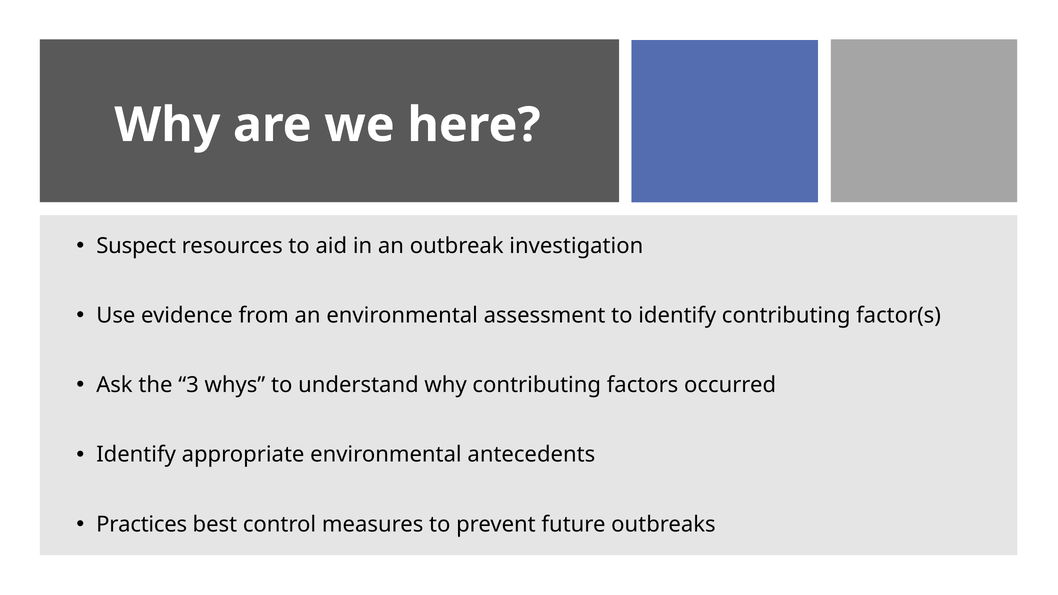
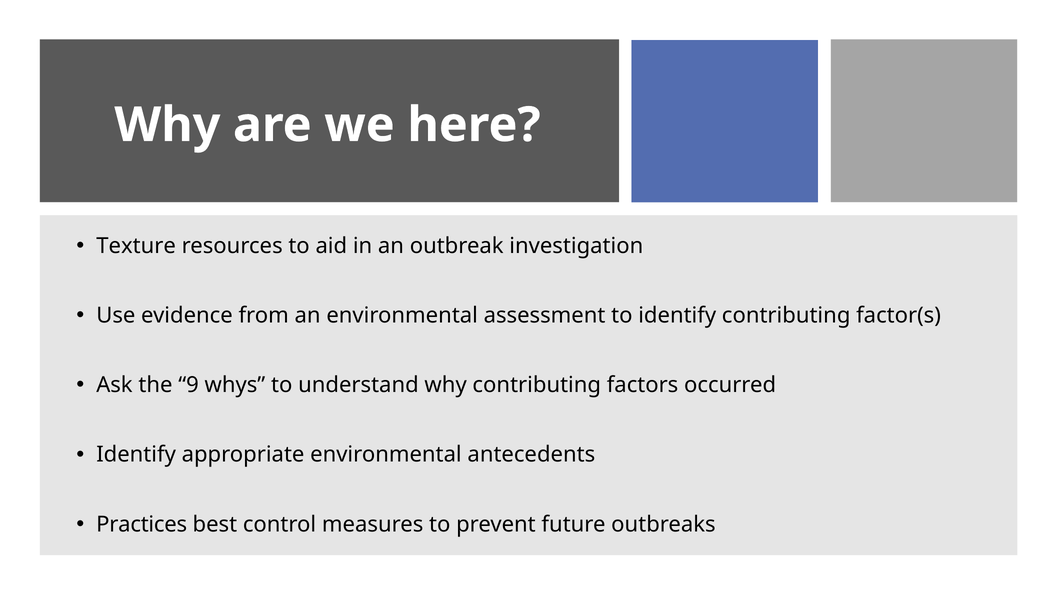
Suspect: Suspect -> Texture (136, 246)
3: 3 -> 9 (189, 385)
